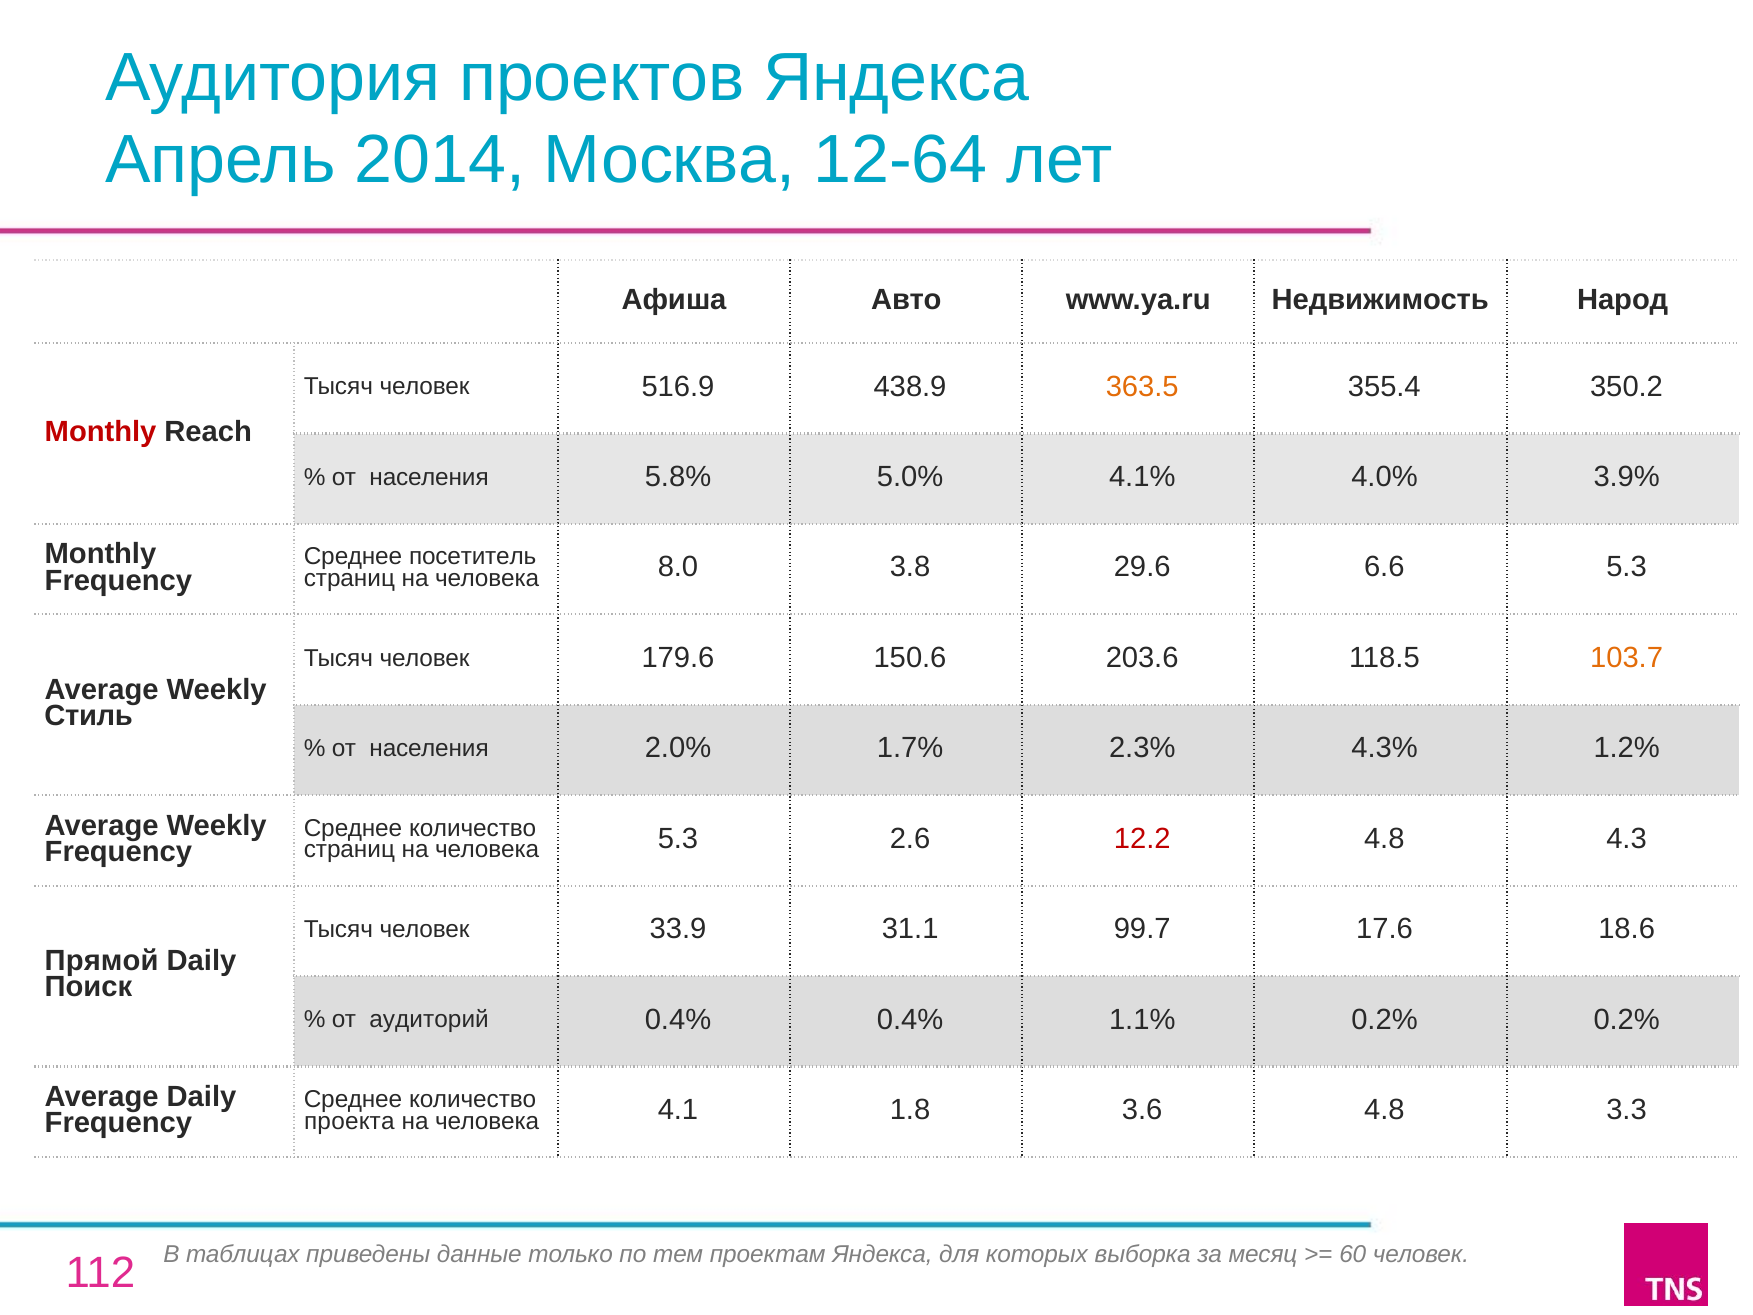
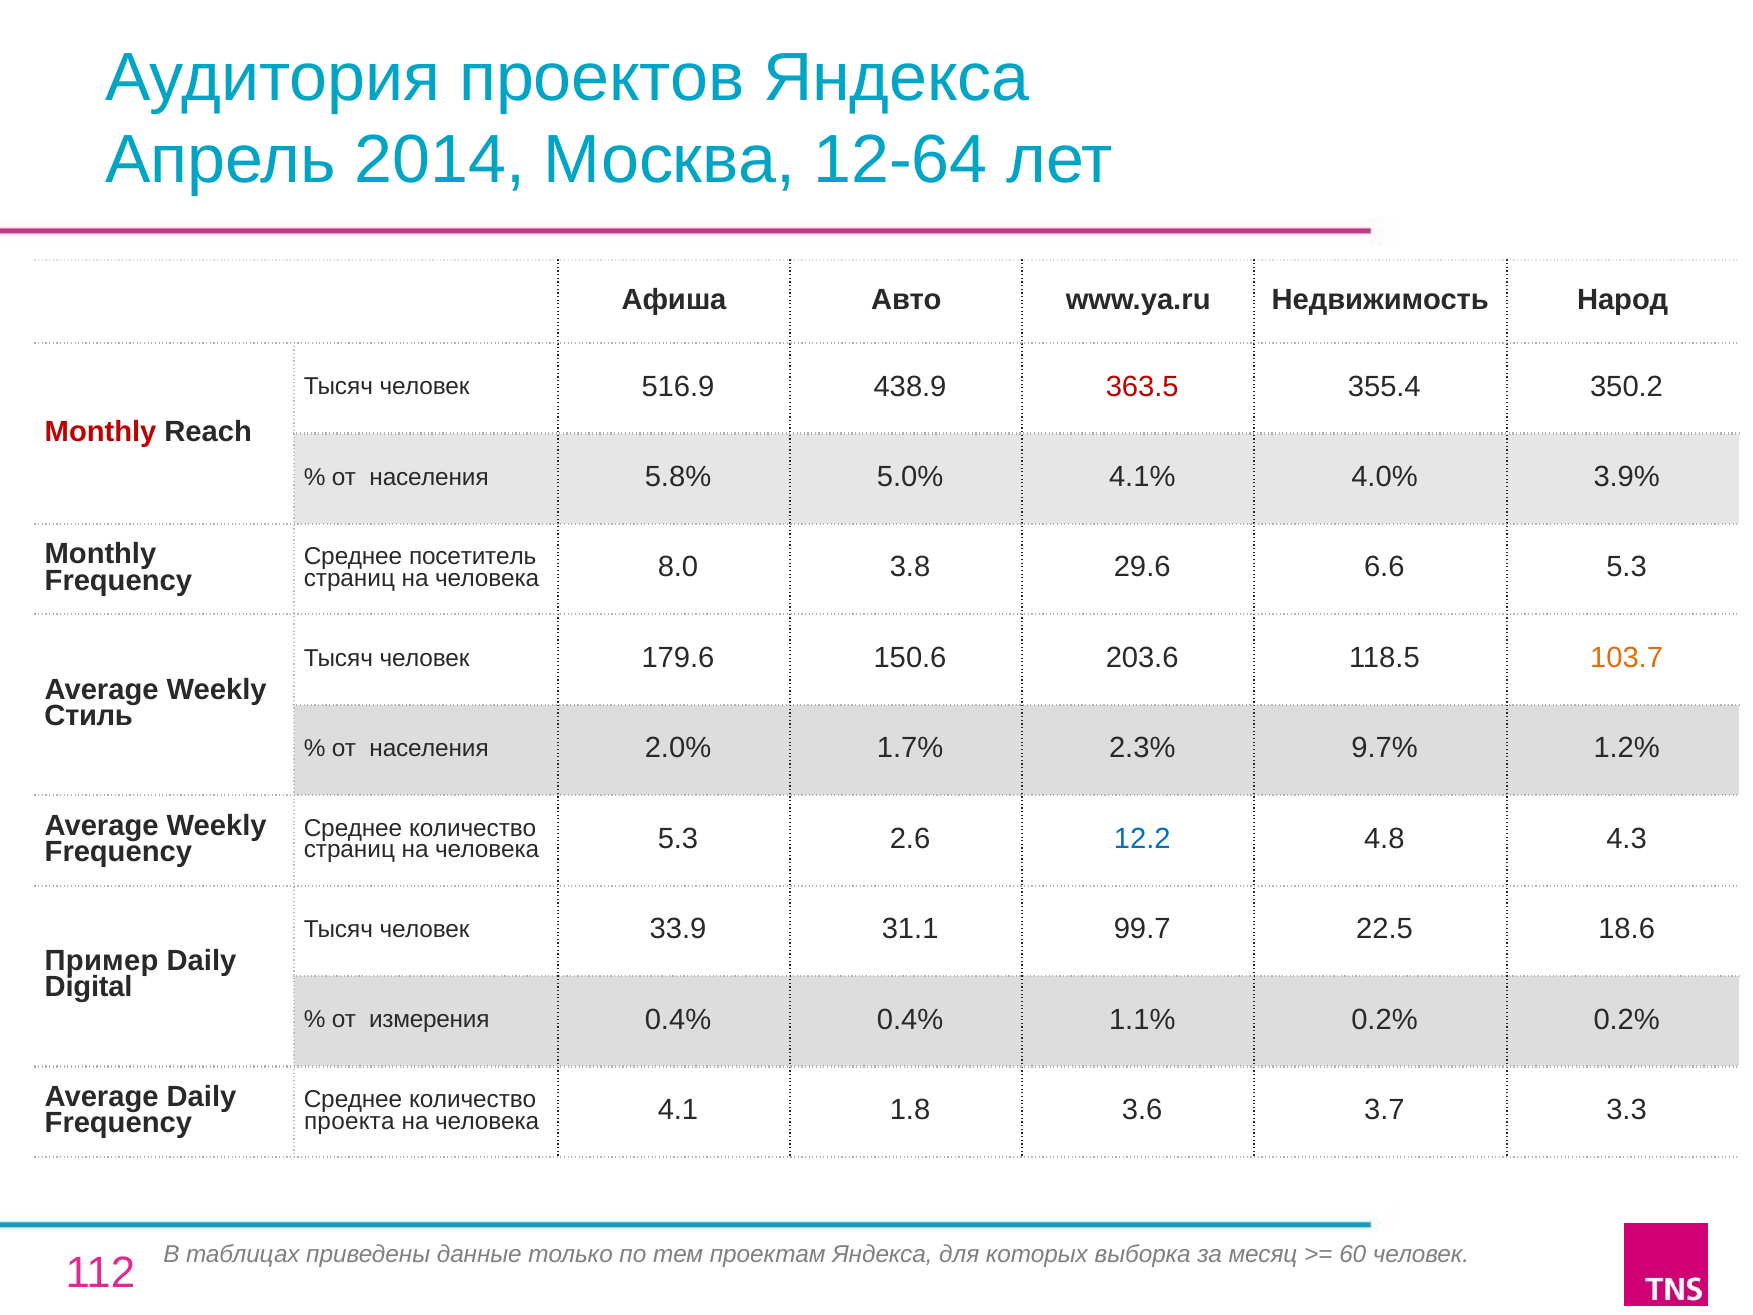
363.5 colour: orange -> red (1142, 386)
4.3%: 4.3% -> 9.7% (1385, 748)
12.2 colour: red -> blue (1142, 838)
17.6: 17.6 -> 22.5 (1385, 929)
Прямой: Прямой -> Пример (102, 961)
Поиск: Поиск -> Digital (89, 987)
аудиторий: аудиторий -> измерения (429, 1020)
3.6 4.8: 4.8 -> 3.7 (1384, 1110)
